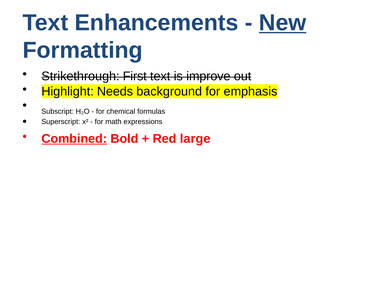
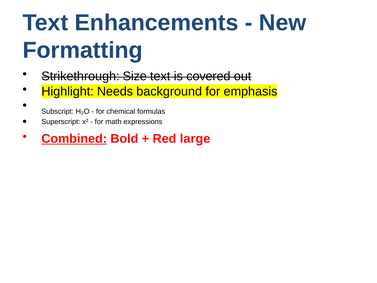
New underline: present -> none (283, 23)
First: First -> Size (135, 76)
improve: improve -> covered (208, 76)
